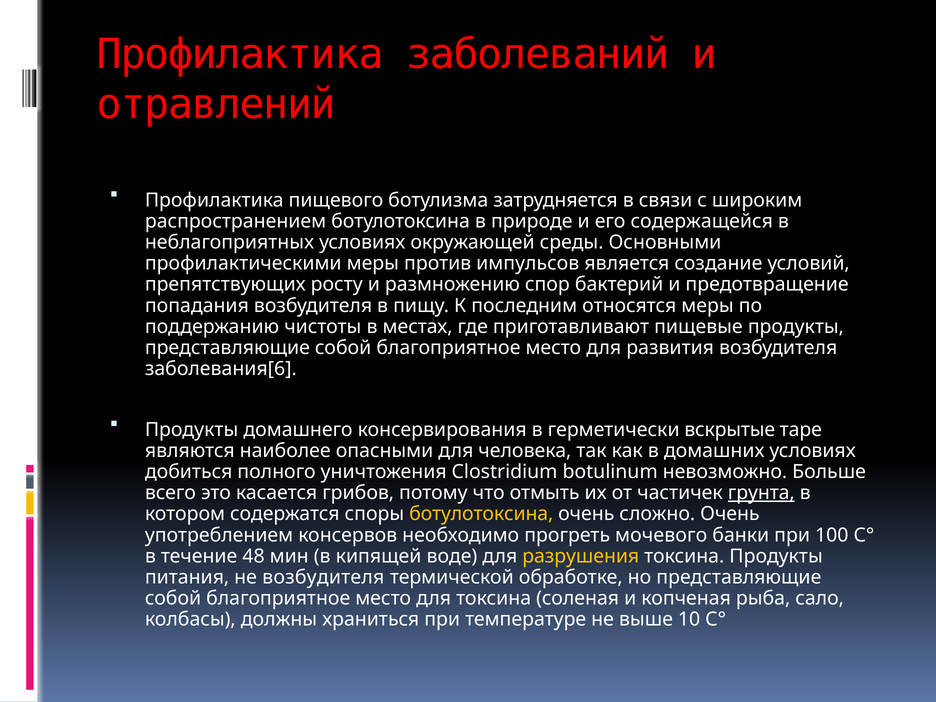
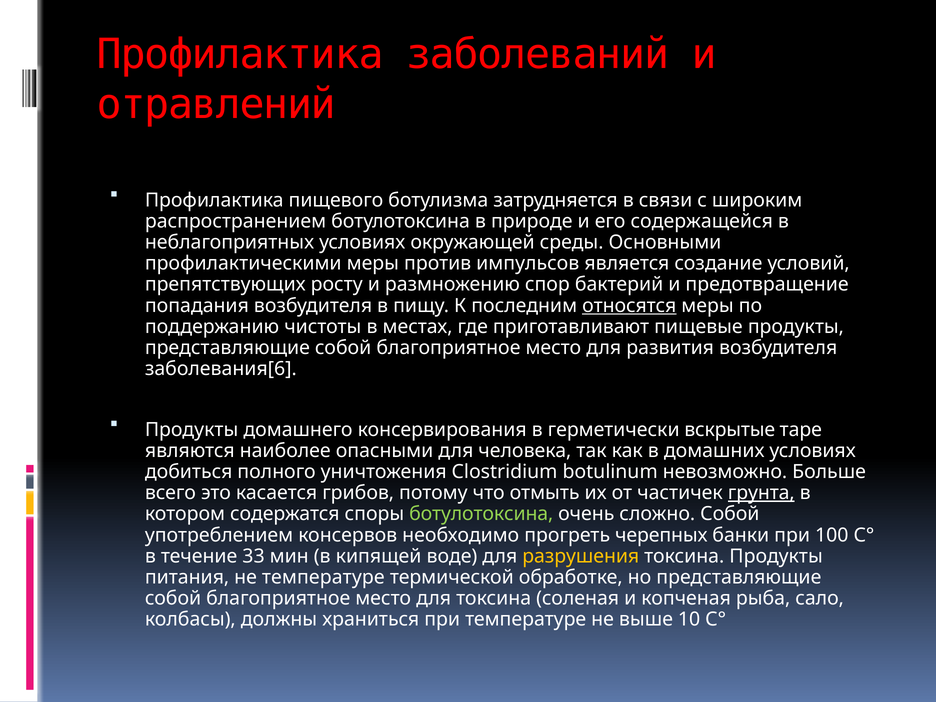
относятся underline: none -> present (629, 306)
ботулотоксина colour: yellow -> light green (481, 514)
сложно Очень: Очень -> Собой (730, 514)
мочевого: мочевого -> черепных (661, 535)
48: 48 -> 33 (253, 556)
не возбудителя: возбудителя -> температуре (323, 577)
